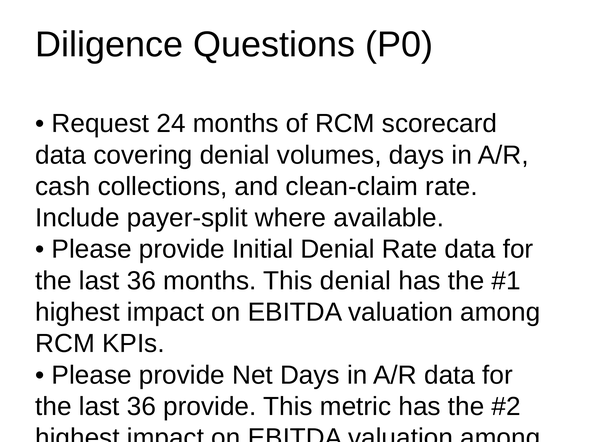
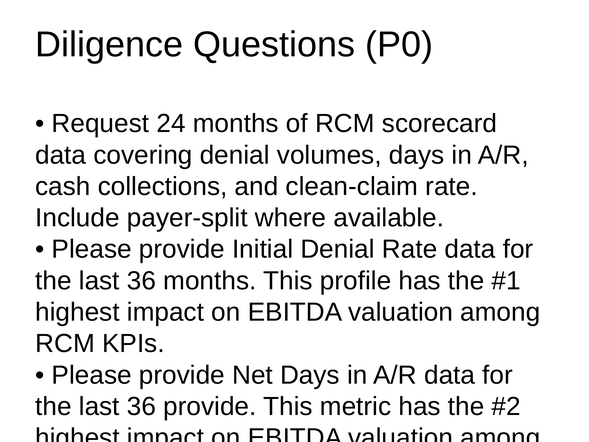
This denial: denial -> profile (356, 281)
